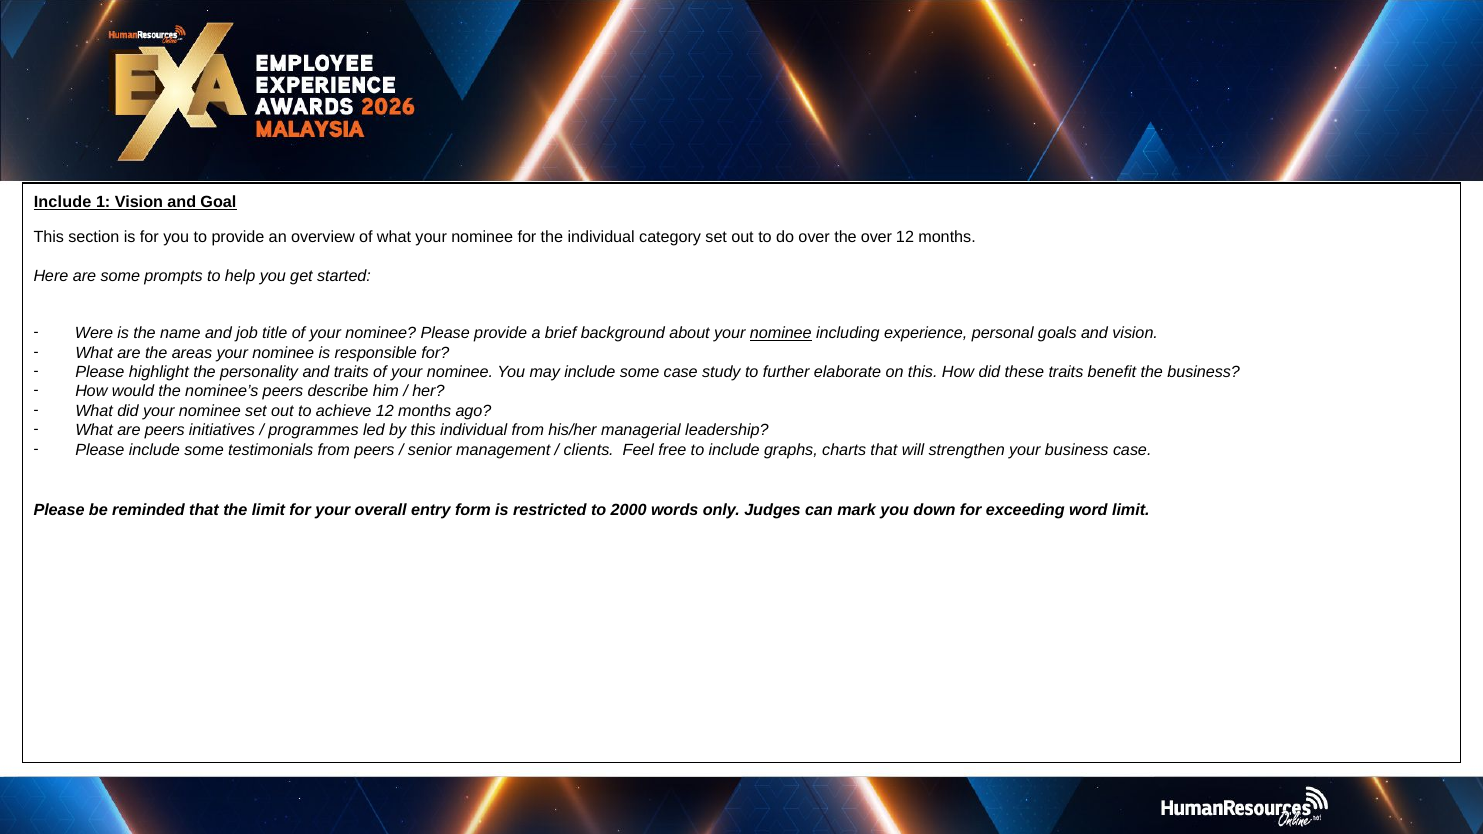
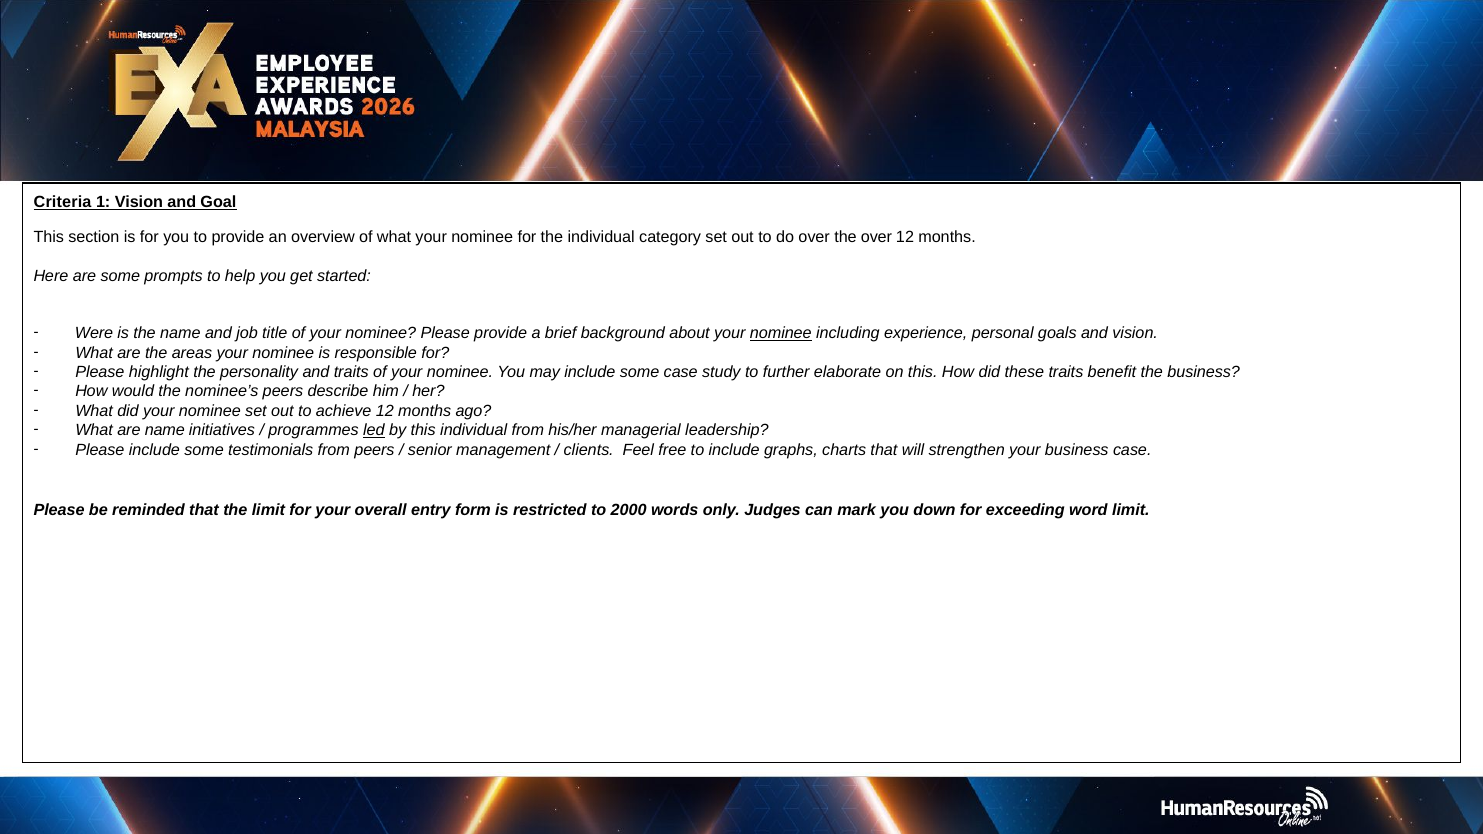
Include: Include -> Criteria (63, 202)
are peers: peers -> name (165, 431)
led underline: none -> present (374, 431)
